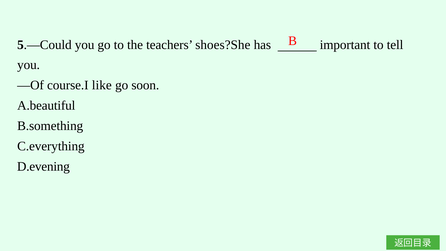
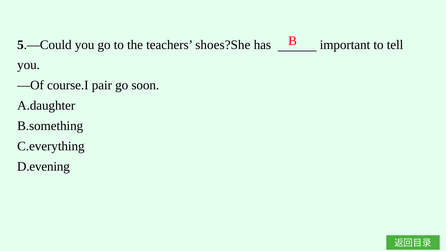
like: like -> pair (102, 85)
A.beautiful: A.beautiful -> A.daughter (46, 106)
